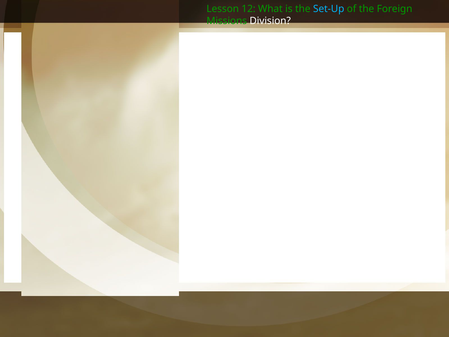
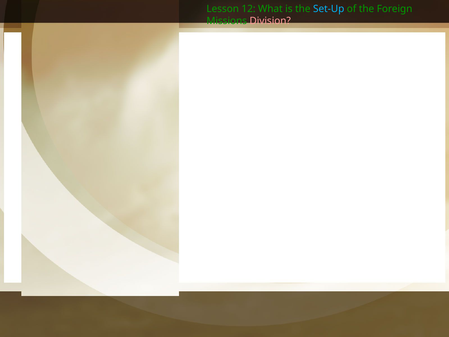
Division colour: white -> pink (270, 21)
